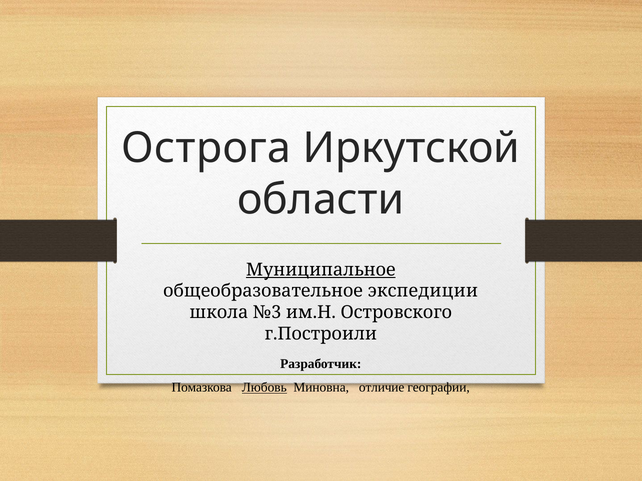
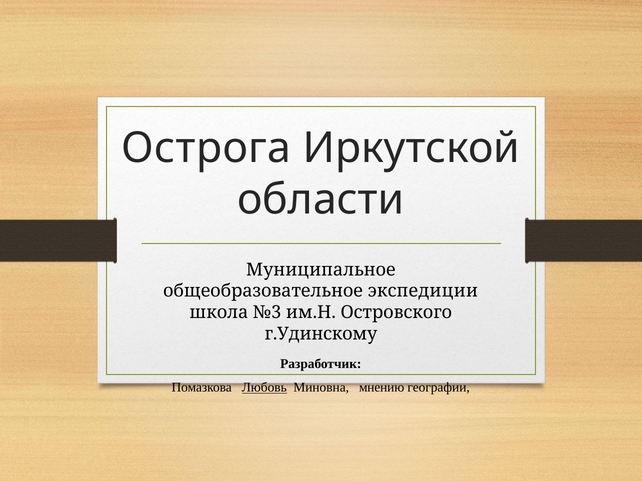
Муниципальное underline: present -> none (321, 270)
г.Построили: г.Построили -> г.Удинскому (321, 334)
отличие: отличие -> мнению (382, 388)
